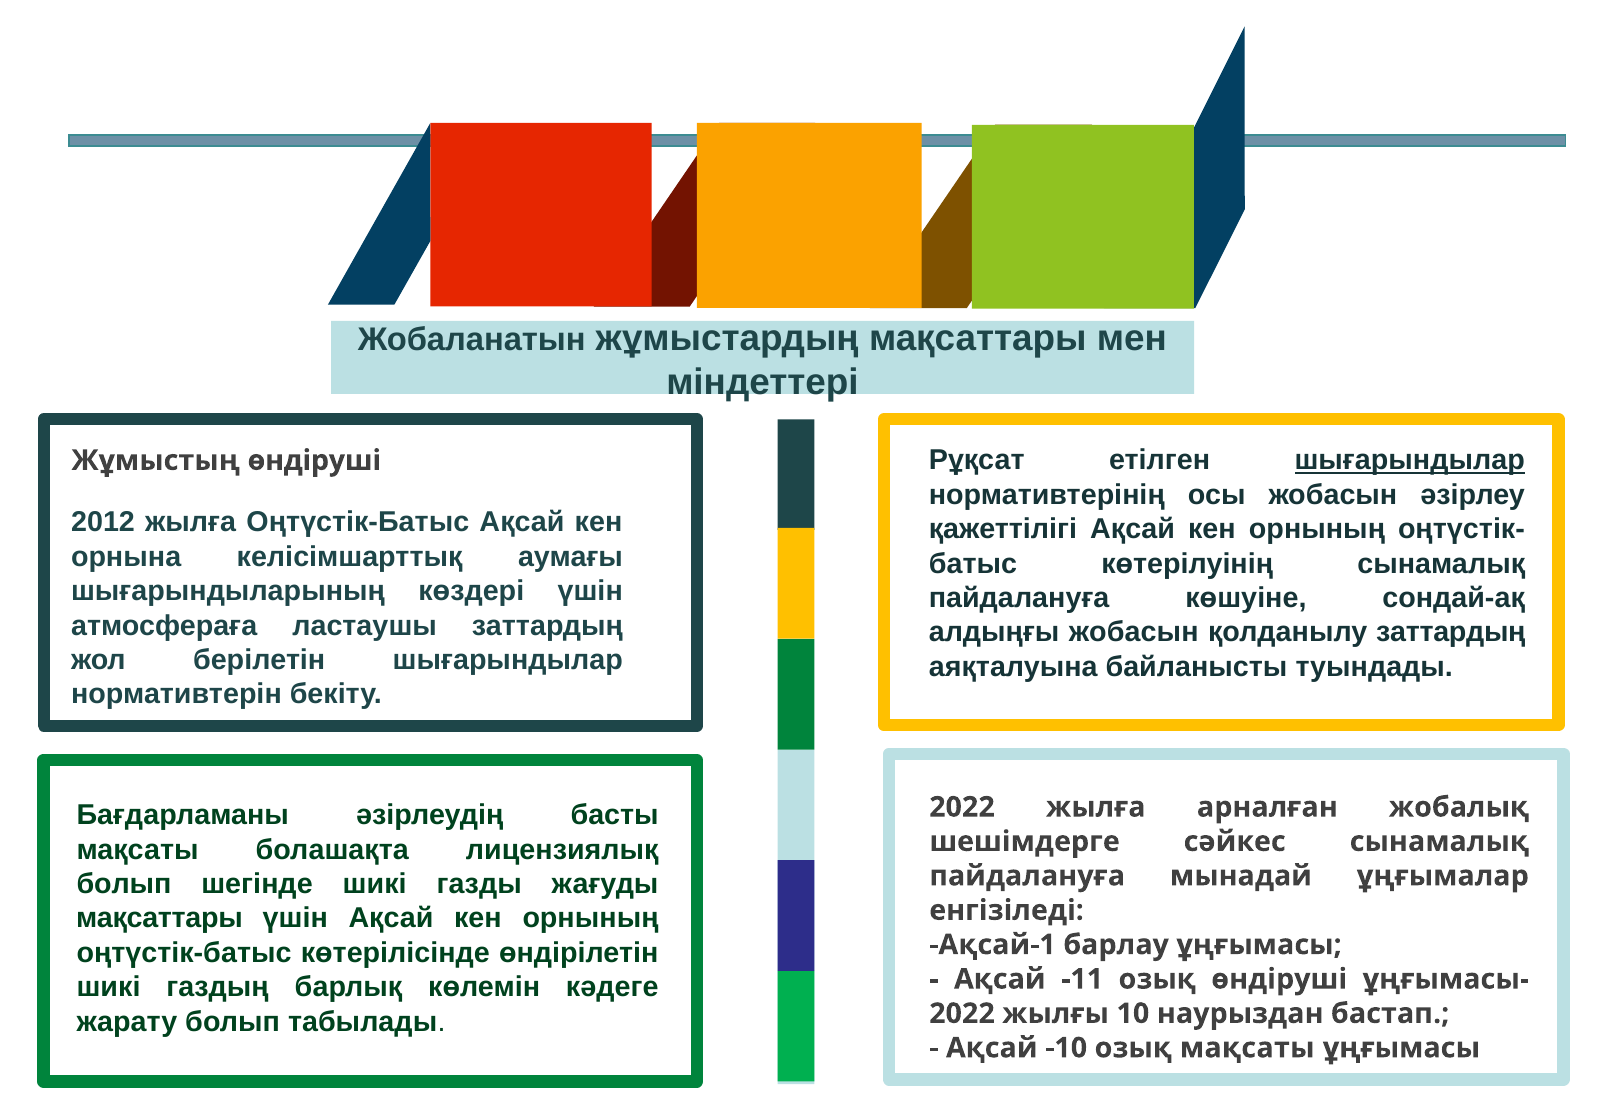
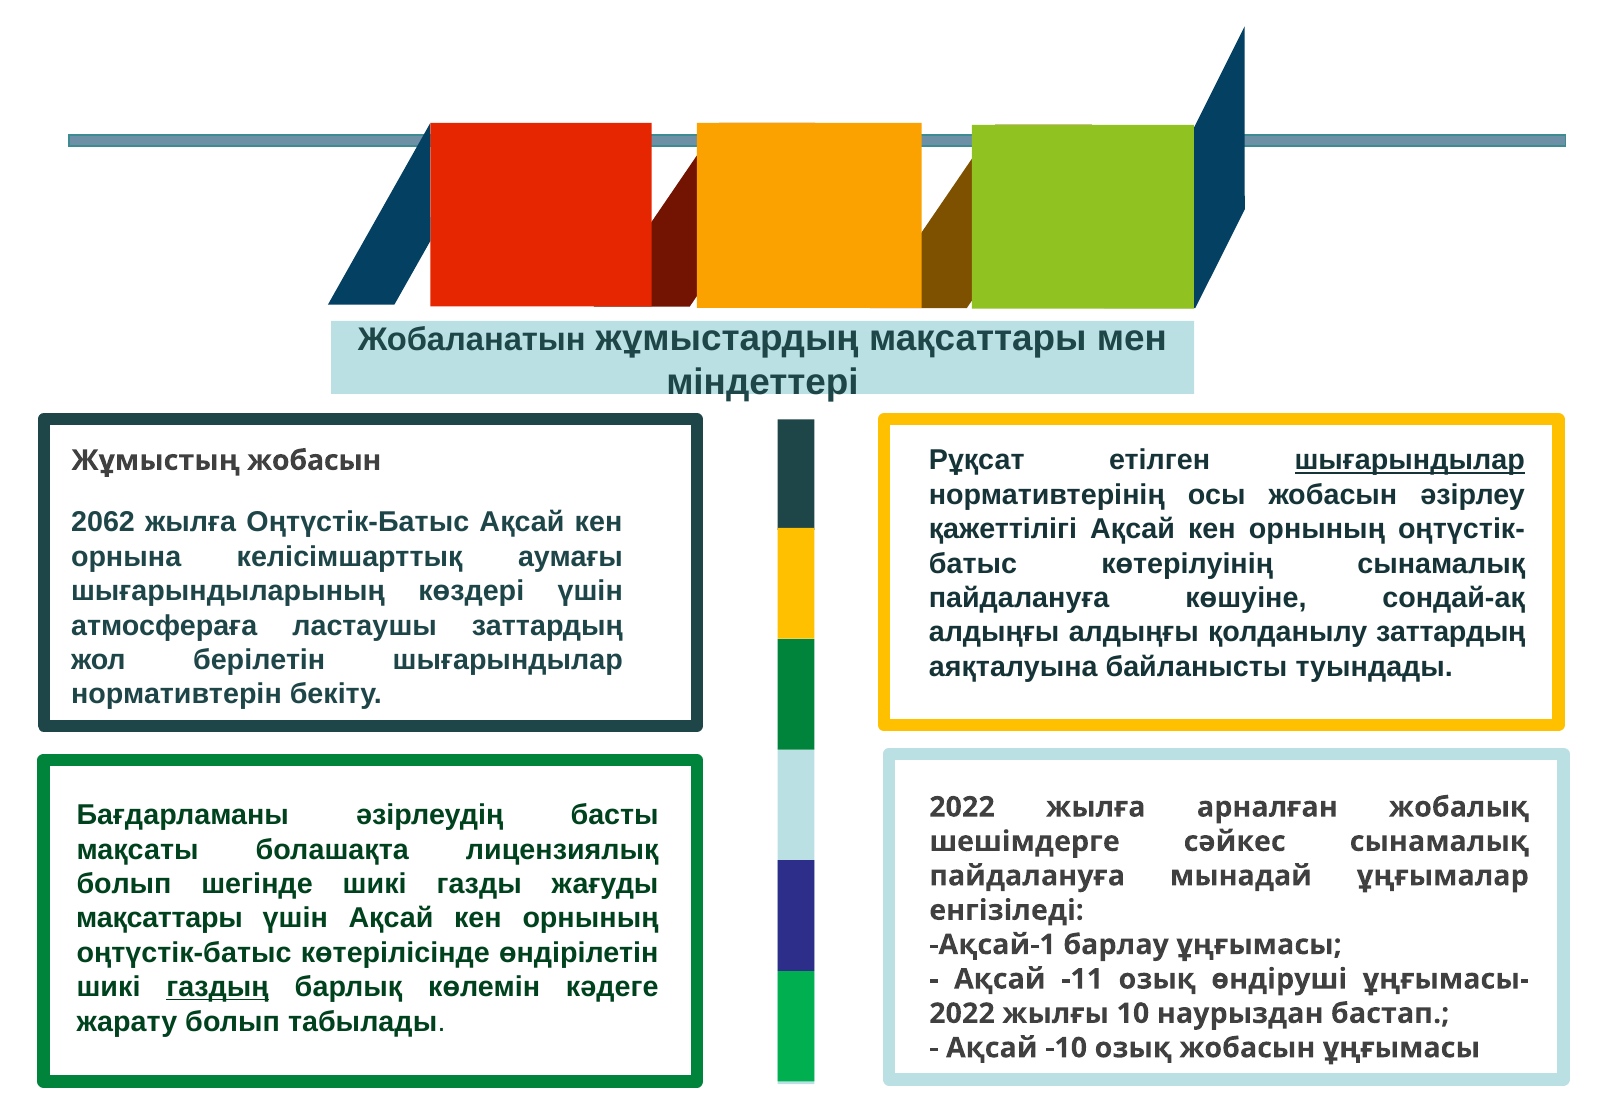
Жұмыстың өндіруші: өндіруші -> жобасын (314, 461)
2012: 2012 -> 2062 (103, 523)
алдыңғы жобасын: жобасын -> алдыңғы (1134, 633)
газдың underline: none -> present (218, 988)
озық мақсаты: мақсаты -> жобасын (1247, 1048)
